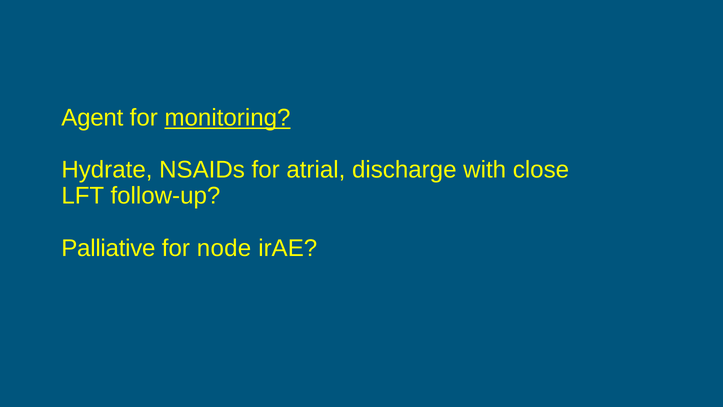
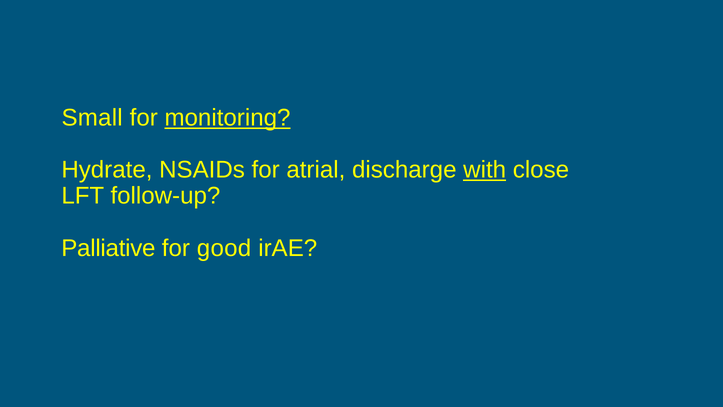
Agent: Agent -> Small (92, 118)
with underline: none -> present (485, 170)
node: node -> good (224, 248)
